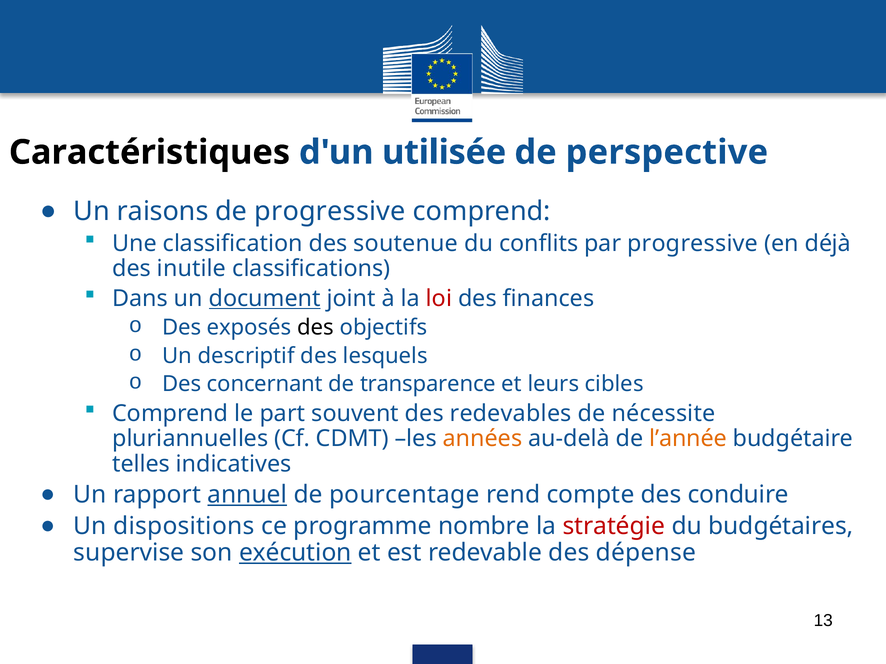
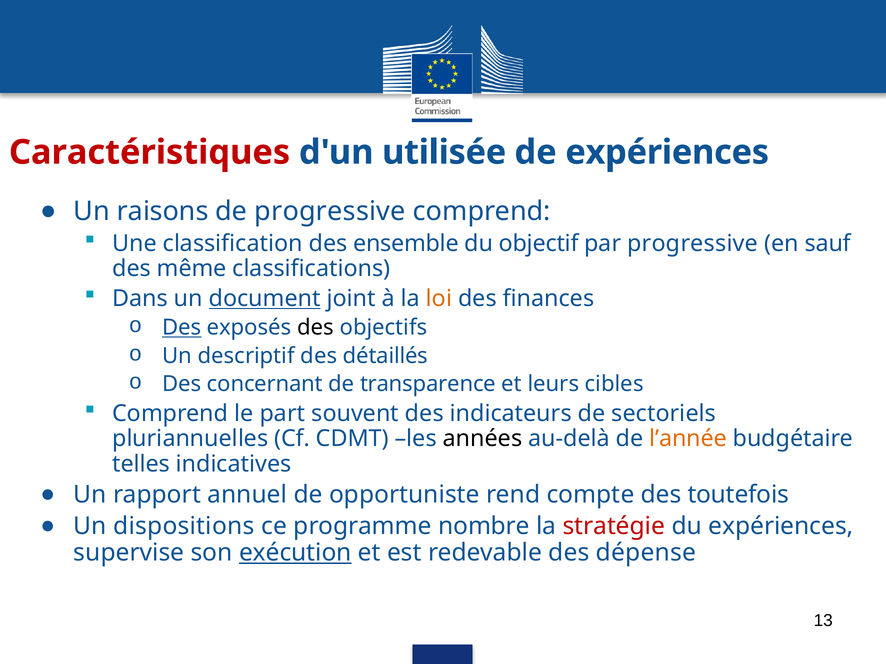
Caractéristiques colour: black -> red (150, 152)
de perspective: perspective -> expériences (667, 152)
soutenue: soutenue -> ensemble (406, 244)
conflits: conflits -> objectif (539, 244)
déjà: déjà -> sauf (828, 244)
inutile: inutile -> même (192, 269)
loi colour: red -> orange (439, 299)
Des underline: none -> present (182, 328)
lesquels: lesquels -> détaillés (385, 356)
redevables: redevables -> indicateurs (511, 414)
nécessite: nécessite -> sectoriels (664, 414)
années colour: orange -> black (483, 439)
annuel underline: present -> none (247, 495)
pourcentage: pourcentage -> opportuniste (404, 495)
conduire: conduire -> toutefois (738, 495)
du budgétaires: budgétaires -> expériences (781, 527)
